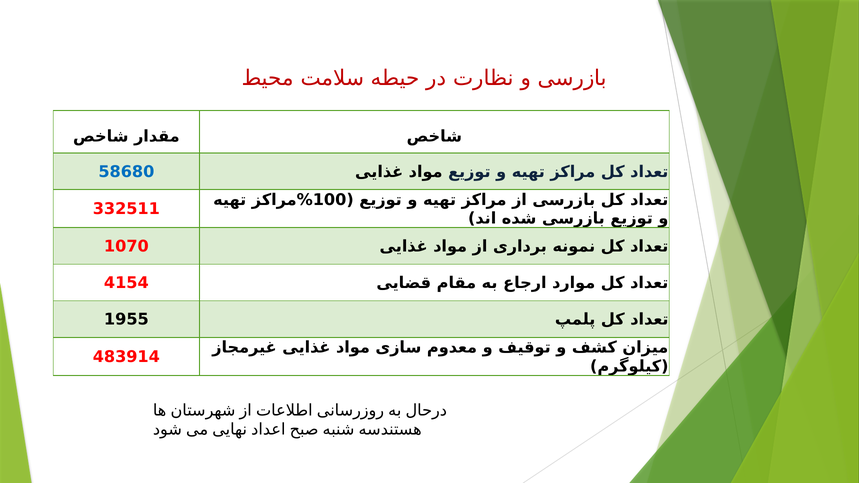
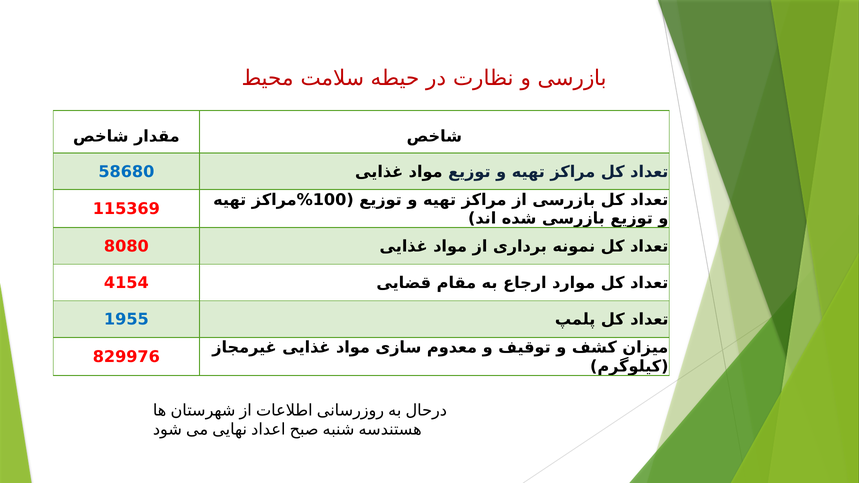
332511: 332511 -> 115369 (126, 209)
1070: 1070 -> 8080 (126, 247)
1955 colour: black -> blue (126, 320)
483914: 483914 -> 829976 (126, 357)
